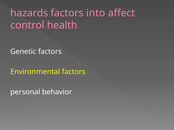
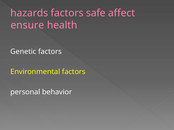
into: into -> safe (96, 13)
control: control -> ensure (27, 25)
